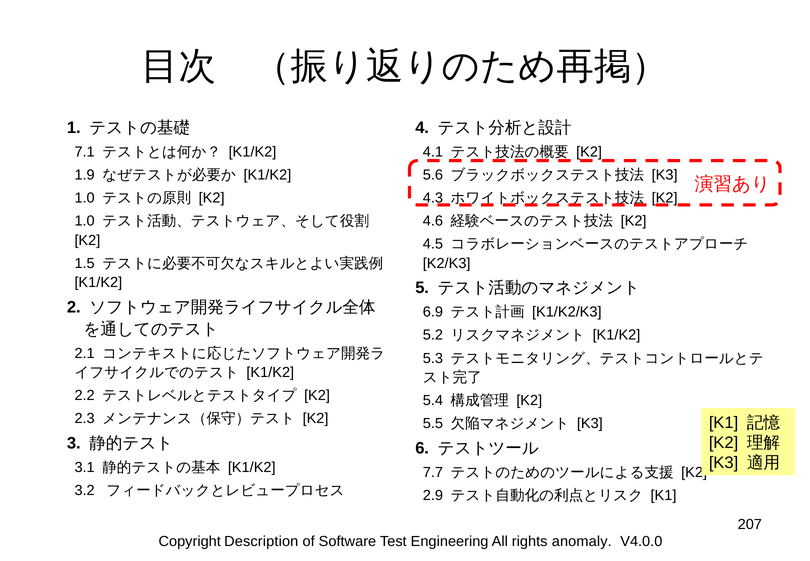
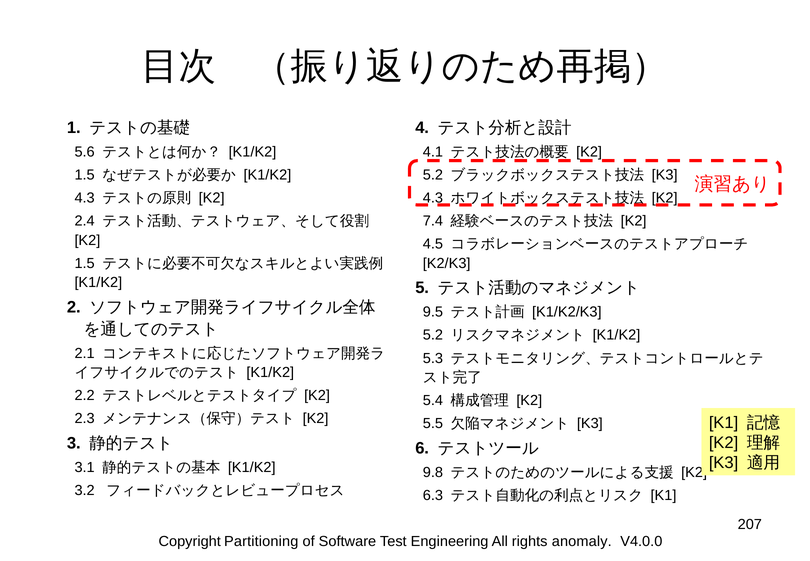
7.1: 7.1 -> 5.6 (85, 152)
1.9: 1.9 -> 1.5 (85, 175)
5.6: 5.6 -> 5.2 (433, 175)
1.0: 1.0 -> 4.3 (85, 198)
1.0: 1.0 -> 2.4 (85, 221)
4.6: 4.6 -> 7.4 (433, 221)
6.9: 6.9 -> 9.5 (433, 312)
7.7: 7.7 -> 9.8 (433, 472)
2.9: 2.9 -> 6.3 (433, 495)
Description: Description -> Partitioning (261, 541)
